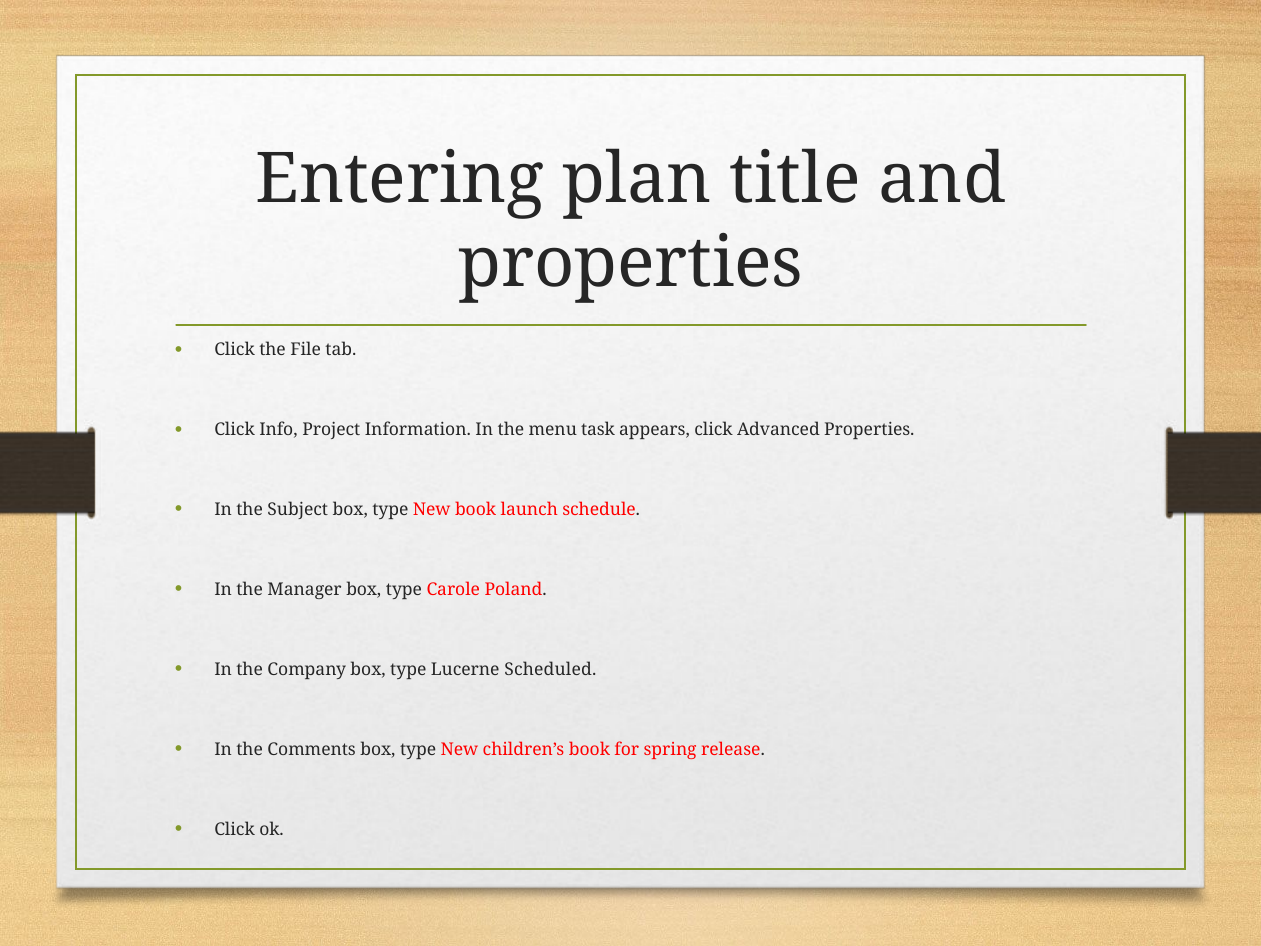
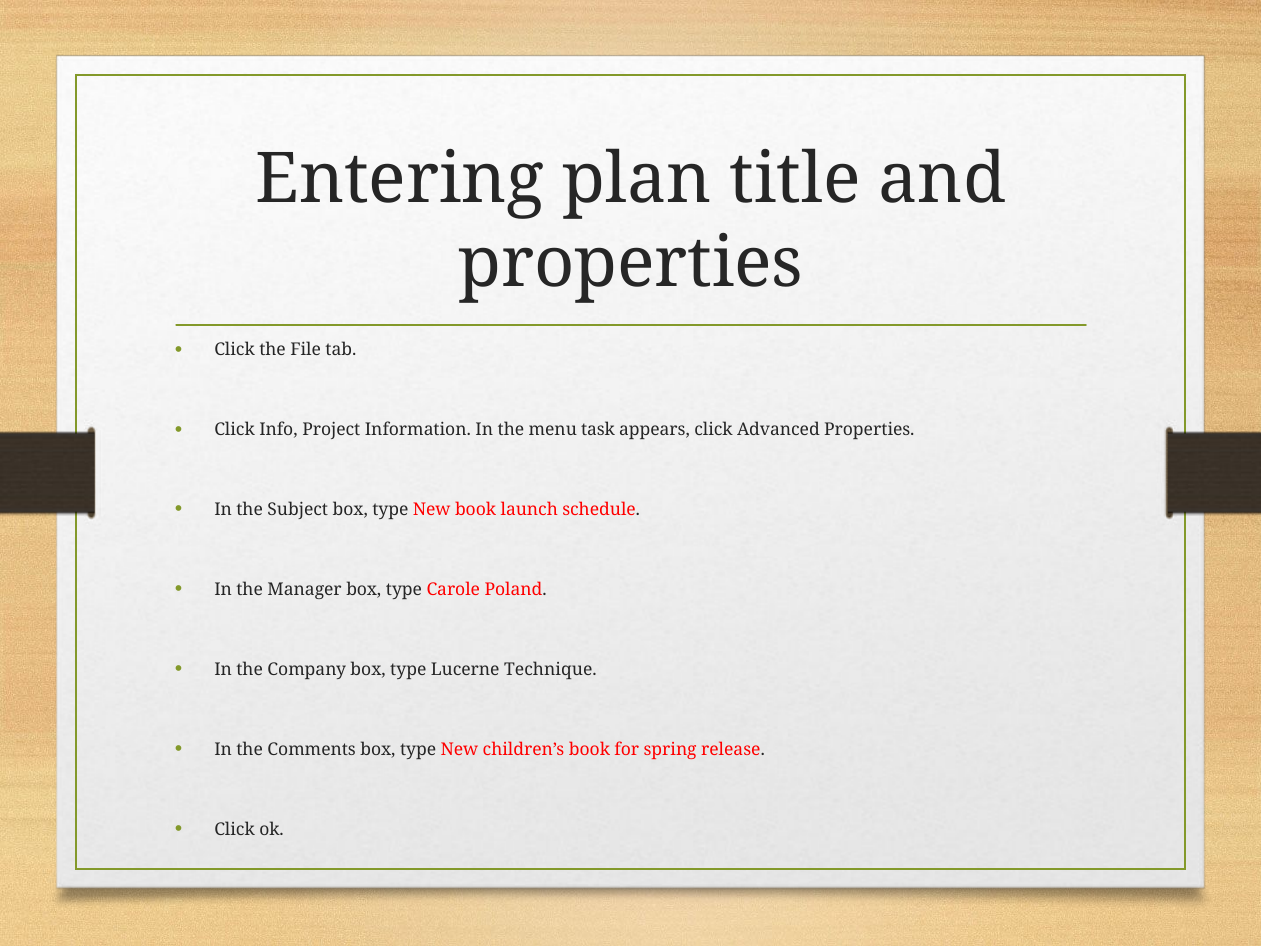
Scheduled: Scheduled -> Technique (550, 670)
